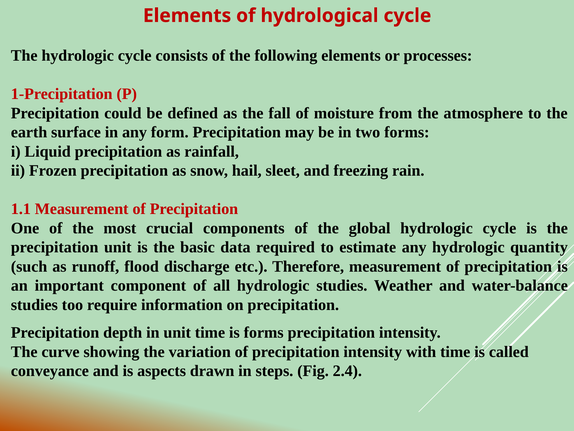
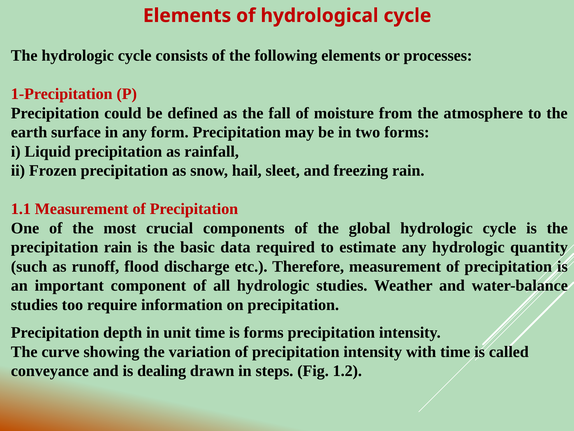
precipitation unit: unit -> rain (118, 247)
aspects: aspects -> dealing (162, 371)
2.4: 2.4 -> 1.2 (347, 371)
